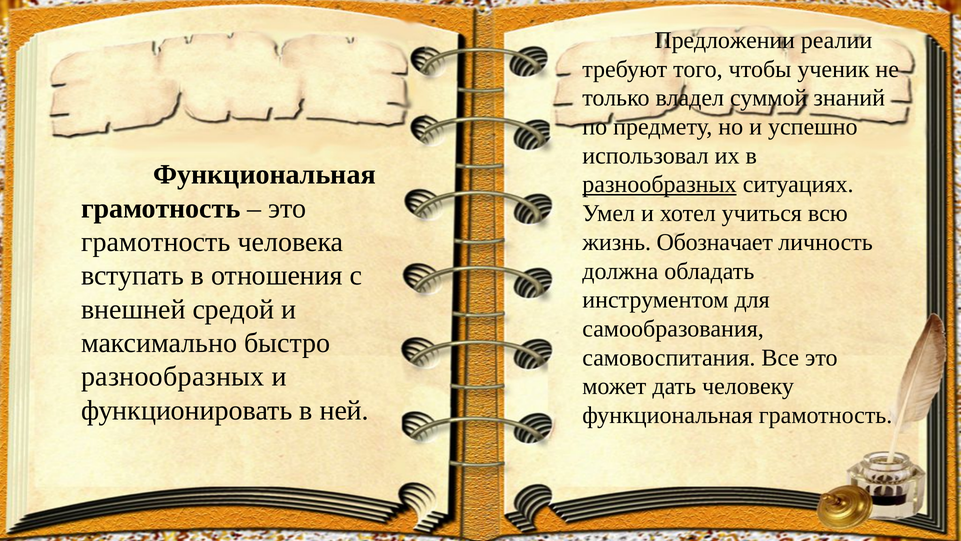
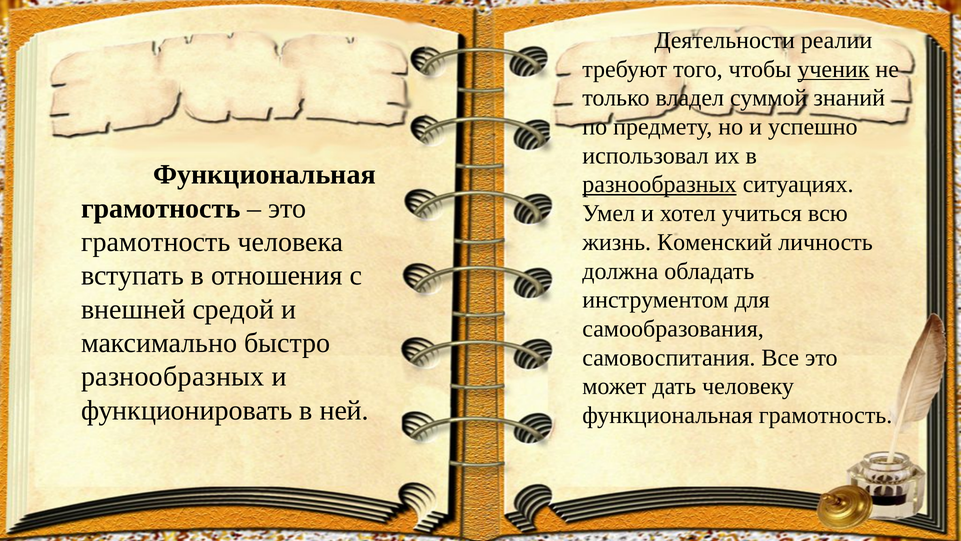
Предложении: Предложении -> Деятельности (725, 40)
ученик underline: none -> present (833, 69)
Обозначает: Обозначает -> Коменский (715, 242)
